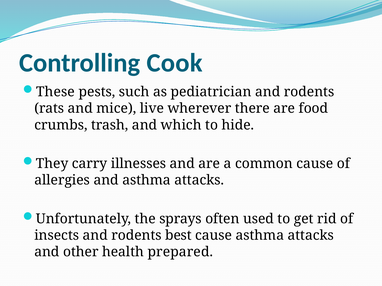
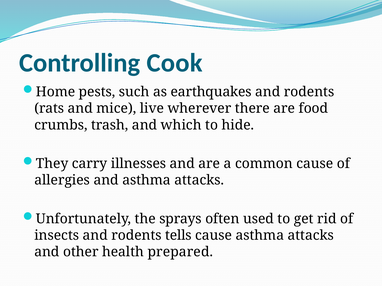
These: These -> Home (56, 92)
pediatrician: pediatrician -> earthquakes (211, 92)
best: best -> tells (178, 236)
